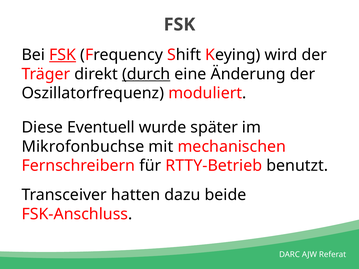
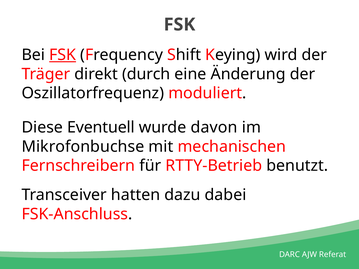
durch underline: present -> none (146, 74)
später: später -> davon (214, 127)
beide: beide -> dabei (226, 195)
